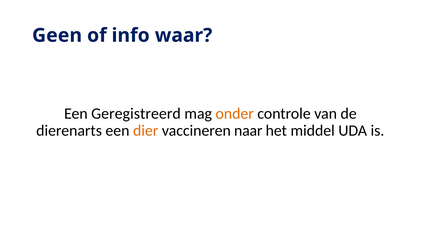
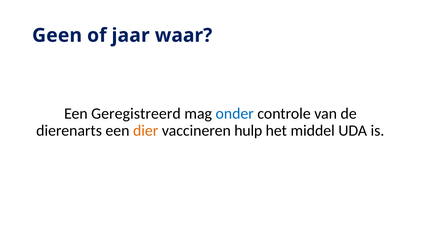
info: info -> jaar (131, 35)
onder colour: orange -> blue (235, 114)
naar: naar -> hulp (248, 131)
